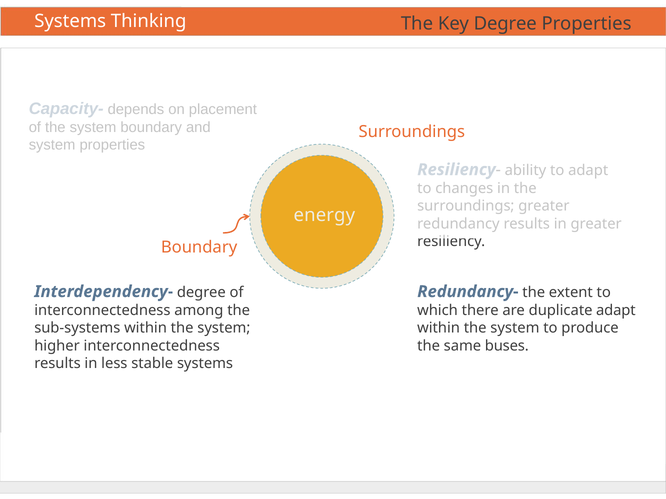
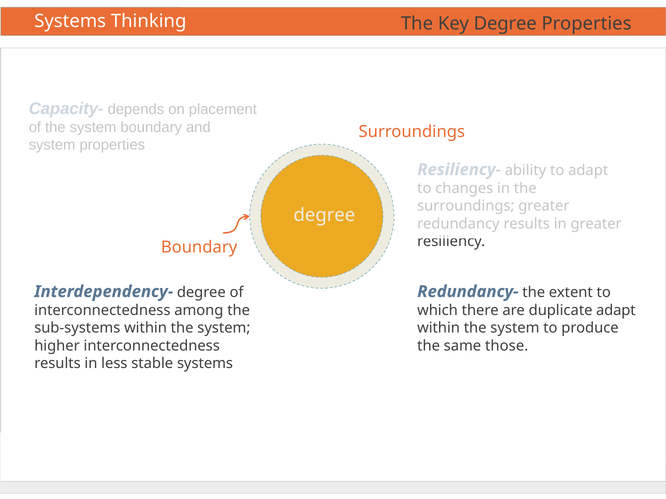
energy: energy -> degree (324, 215)
buses: buses -> those (507, 346)
